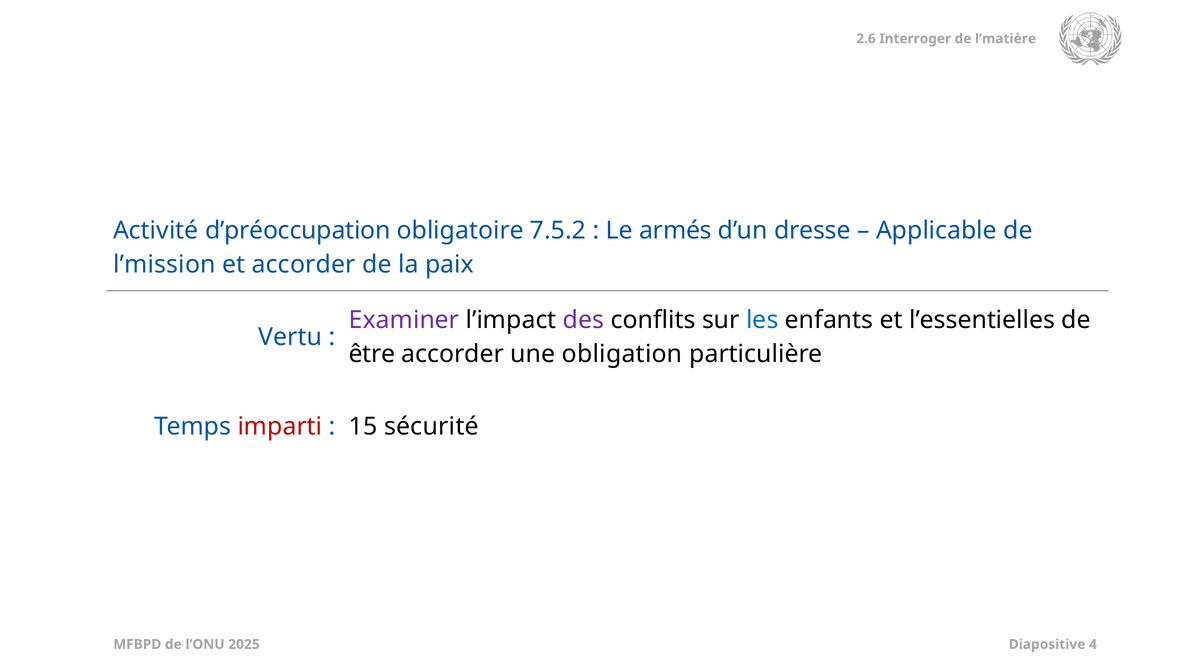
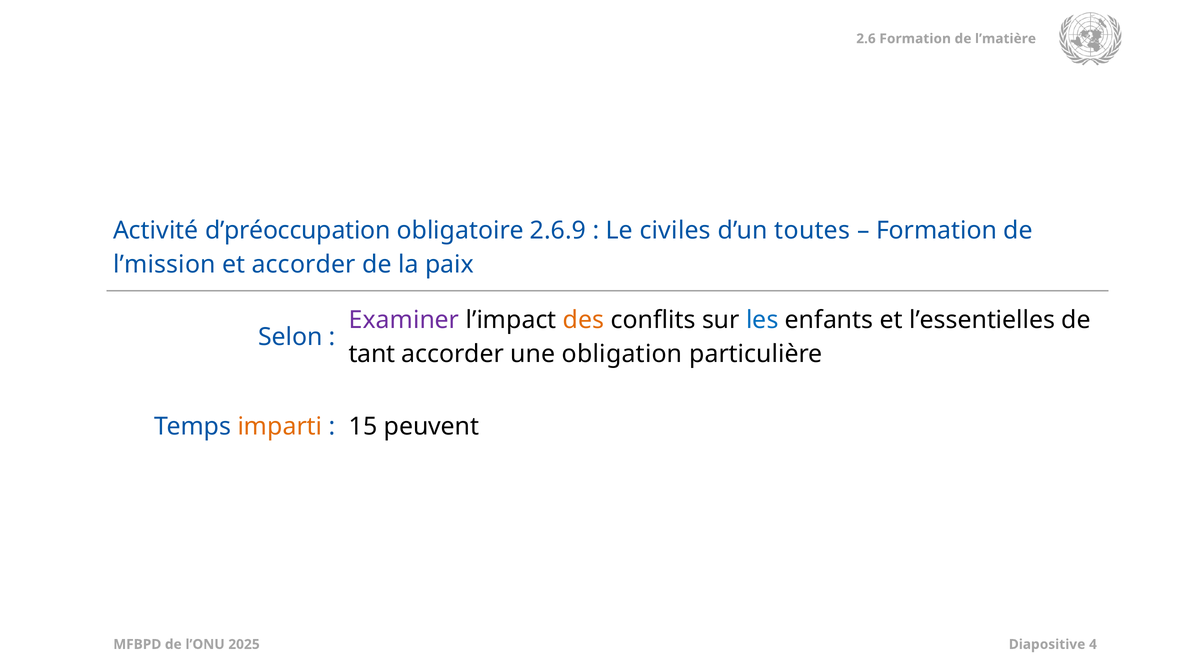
Interroger: Interroger -> Formation (915, 39)
7.5.2: 7.5.2 -> 2.6.9 (558, 231)
armés: armés -> civiles (675, 231)
dresse: dresse -> toutes (812, 231)
Applicable: Applicable -> Formation (937, 231)
des colour: purple -> orange (584, 320)
Vertu: Vertu -> Selon (290, 337)
être: être -> tant (372, 354)
imparti colour: red -> orange (280, 427)
sécurité: sécurité -> peuvent (432, 427)
